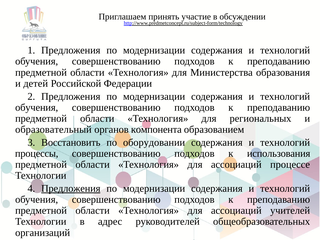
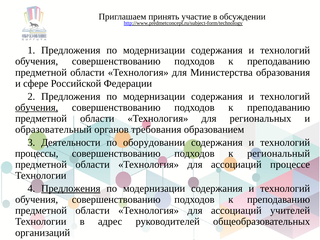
детей: детей -> сфере (36, 83)
обучения underline: none -> present (37, 107)
компонента: компонента -> требования (156, 129)
Восстановить: Восстановить -> Деятельности (71, 142)
использования: использования -> региональный (279, 153)
